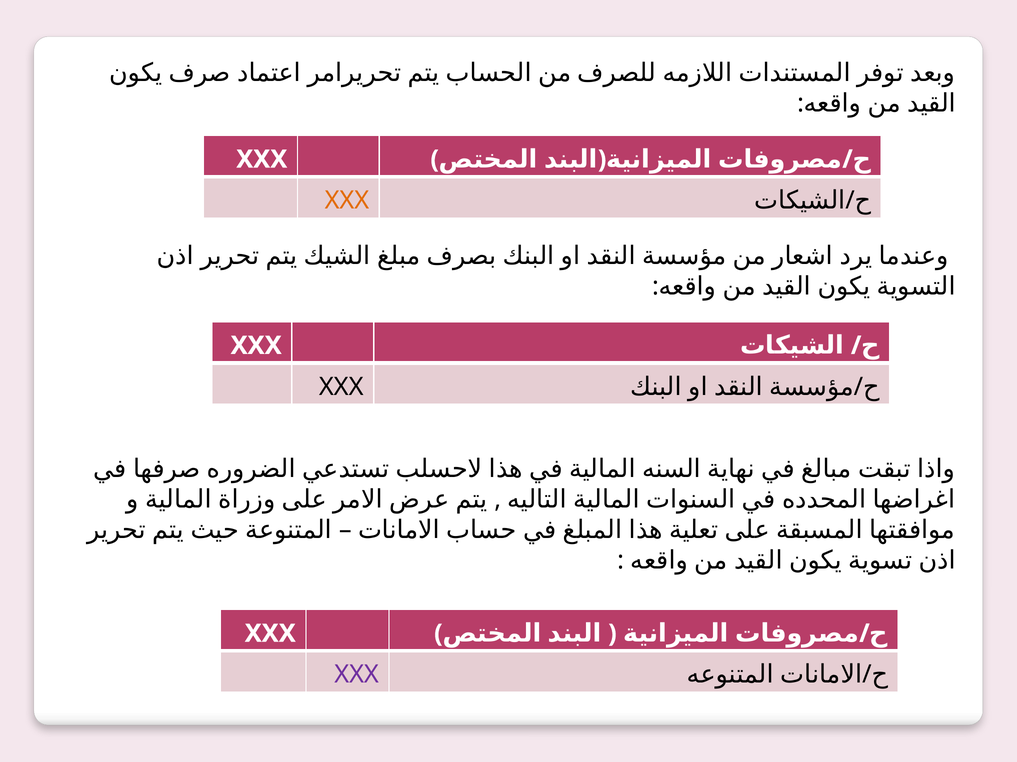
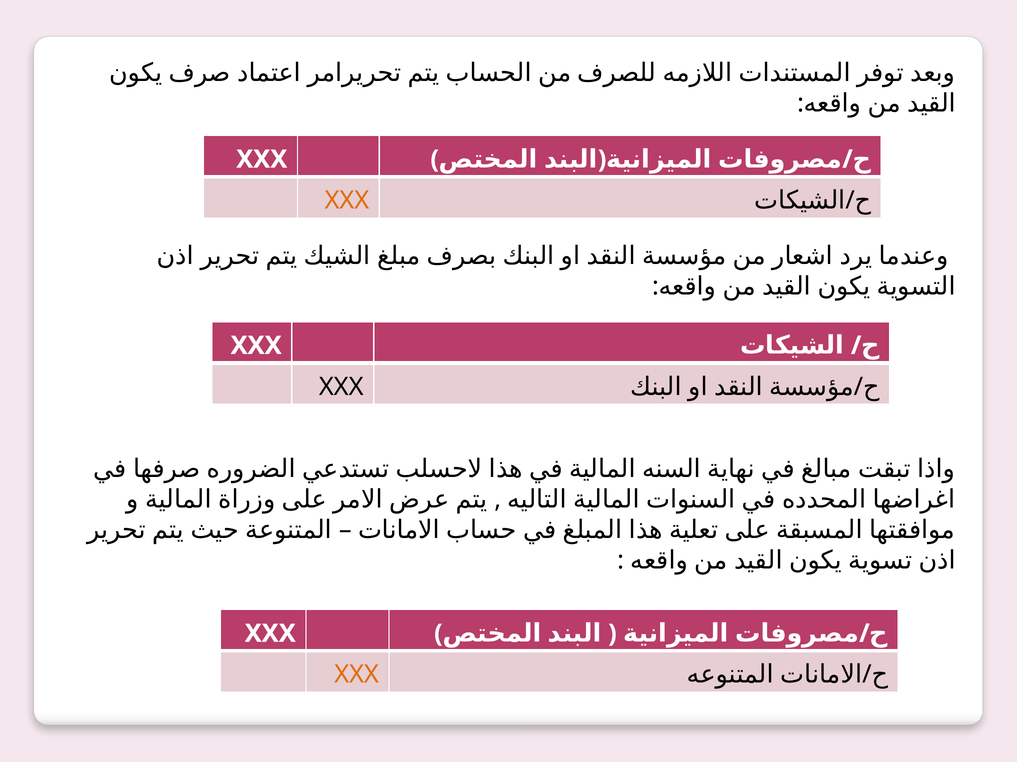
XXX colour: purple -> orange (357, 675)
